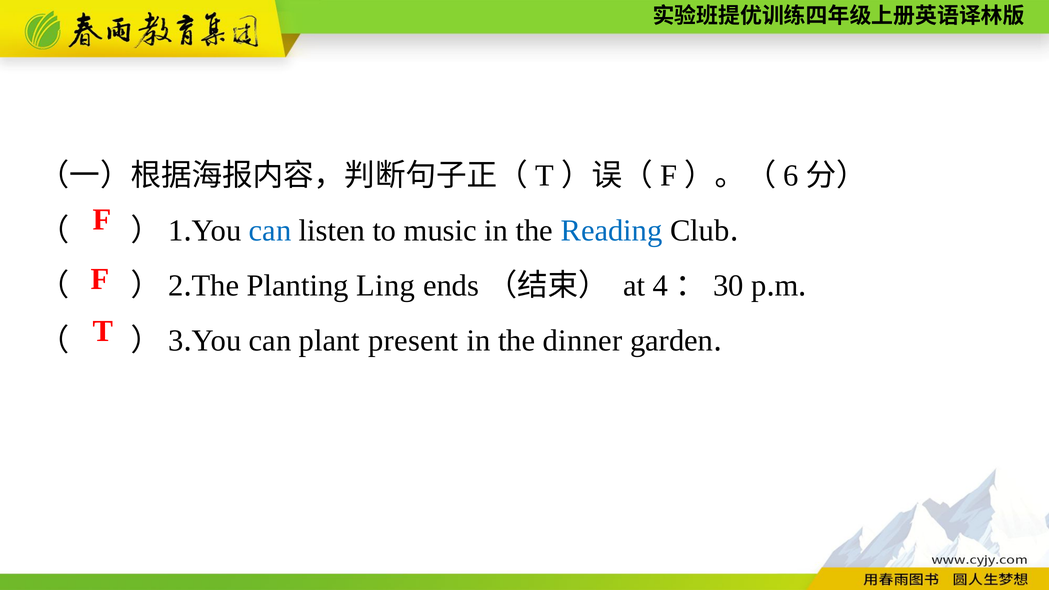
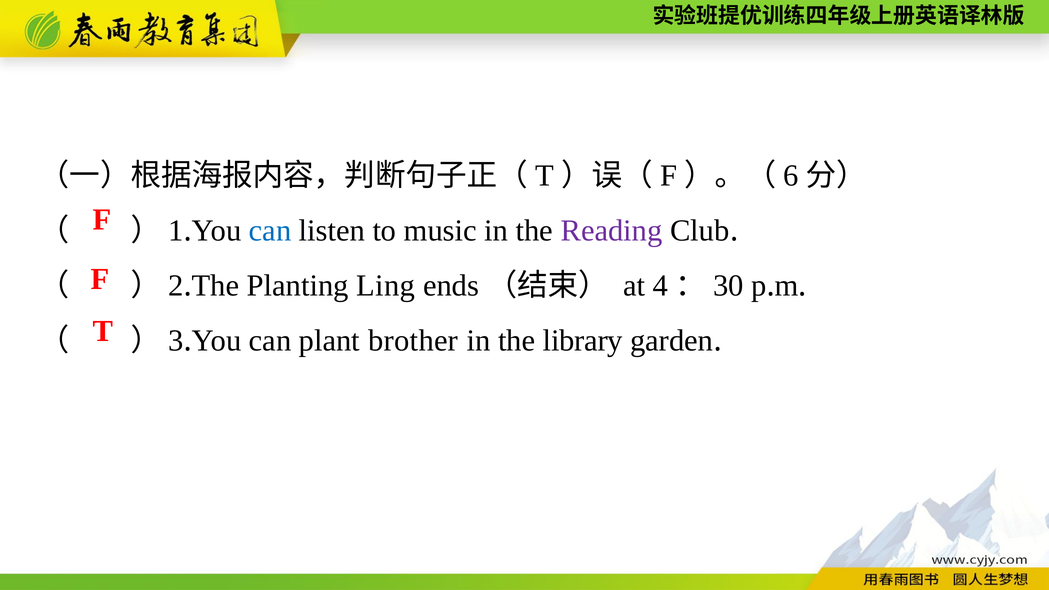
Reading colour: blue -> purple (612, 231)
present: present -> brother (413, 341)
dinner: dinner -> library (583, 341)
